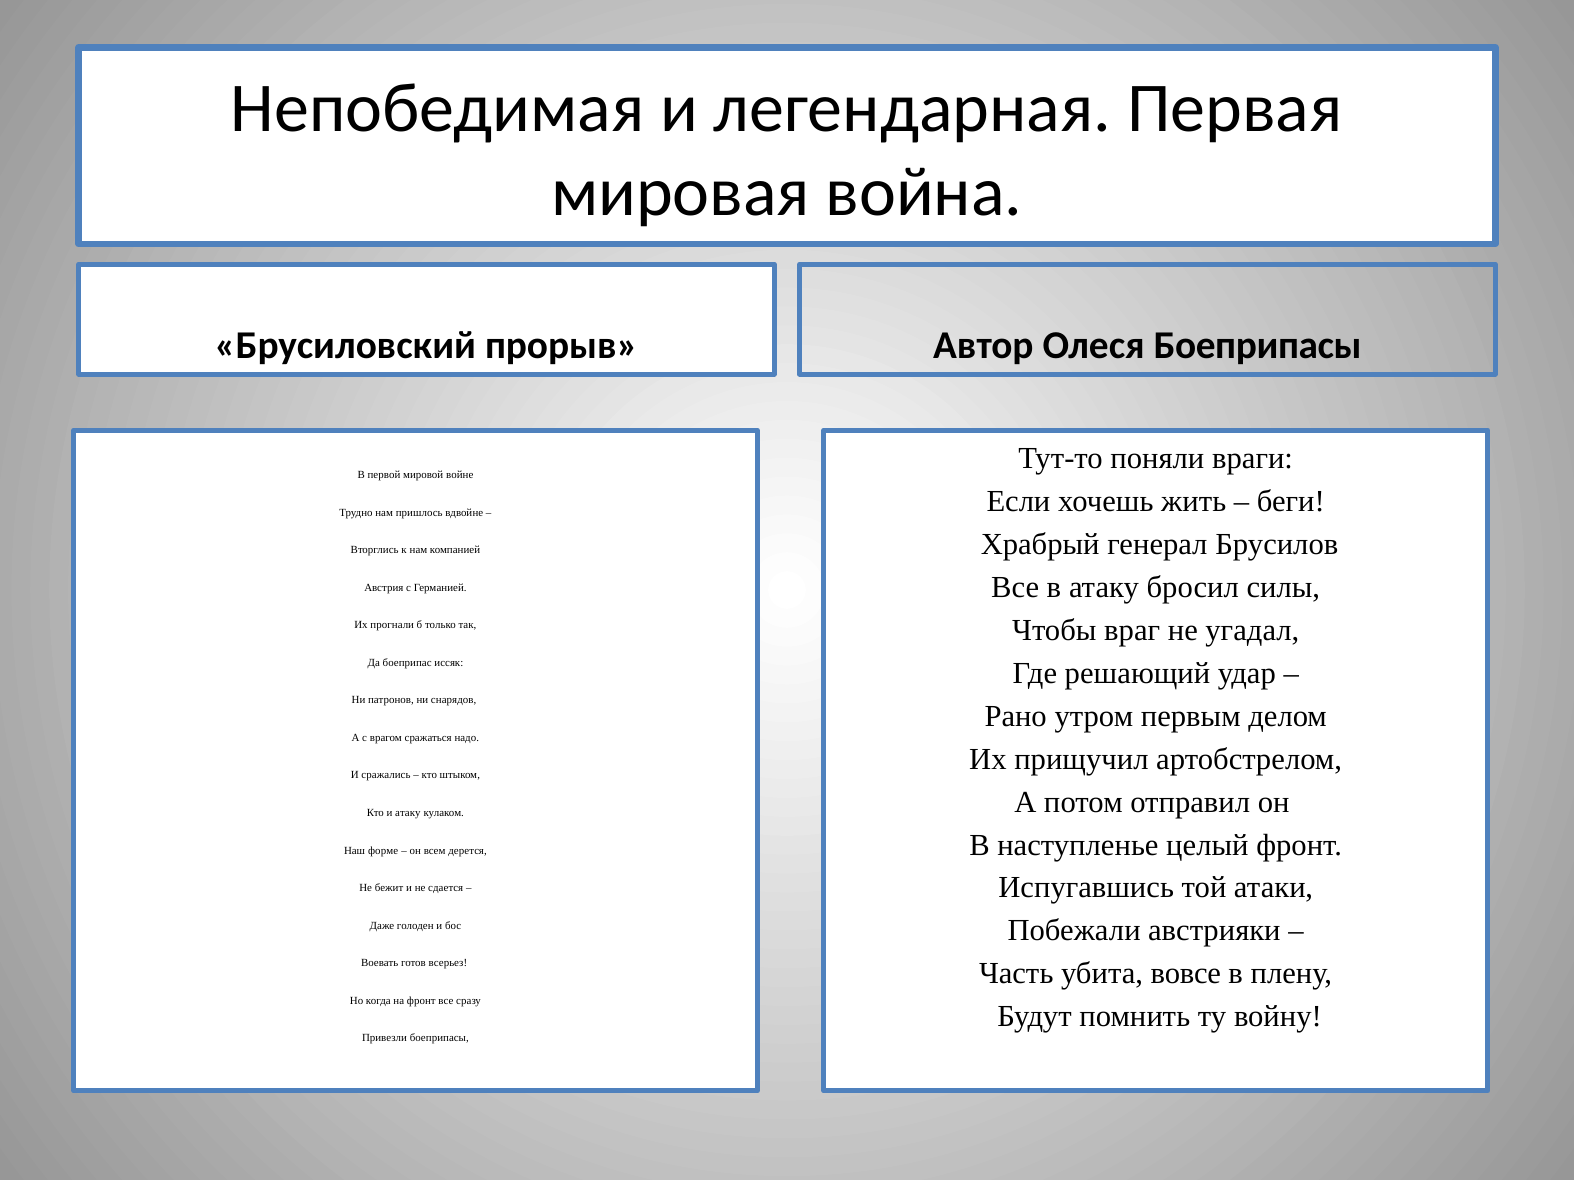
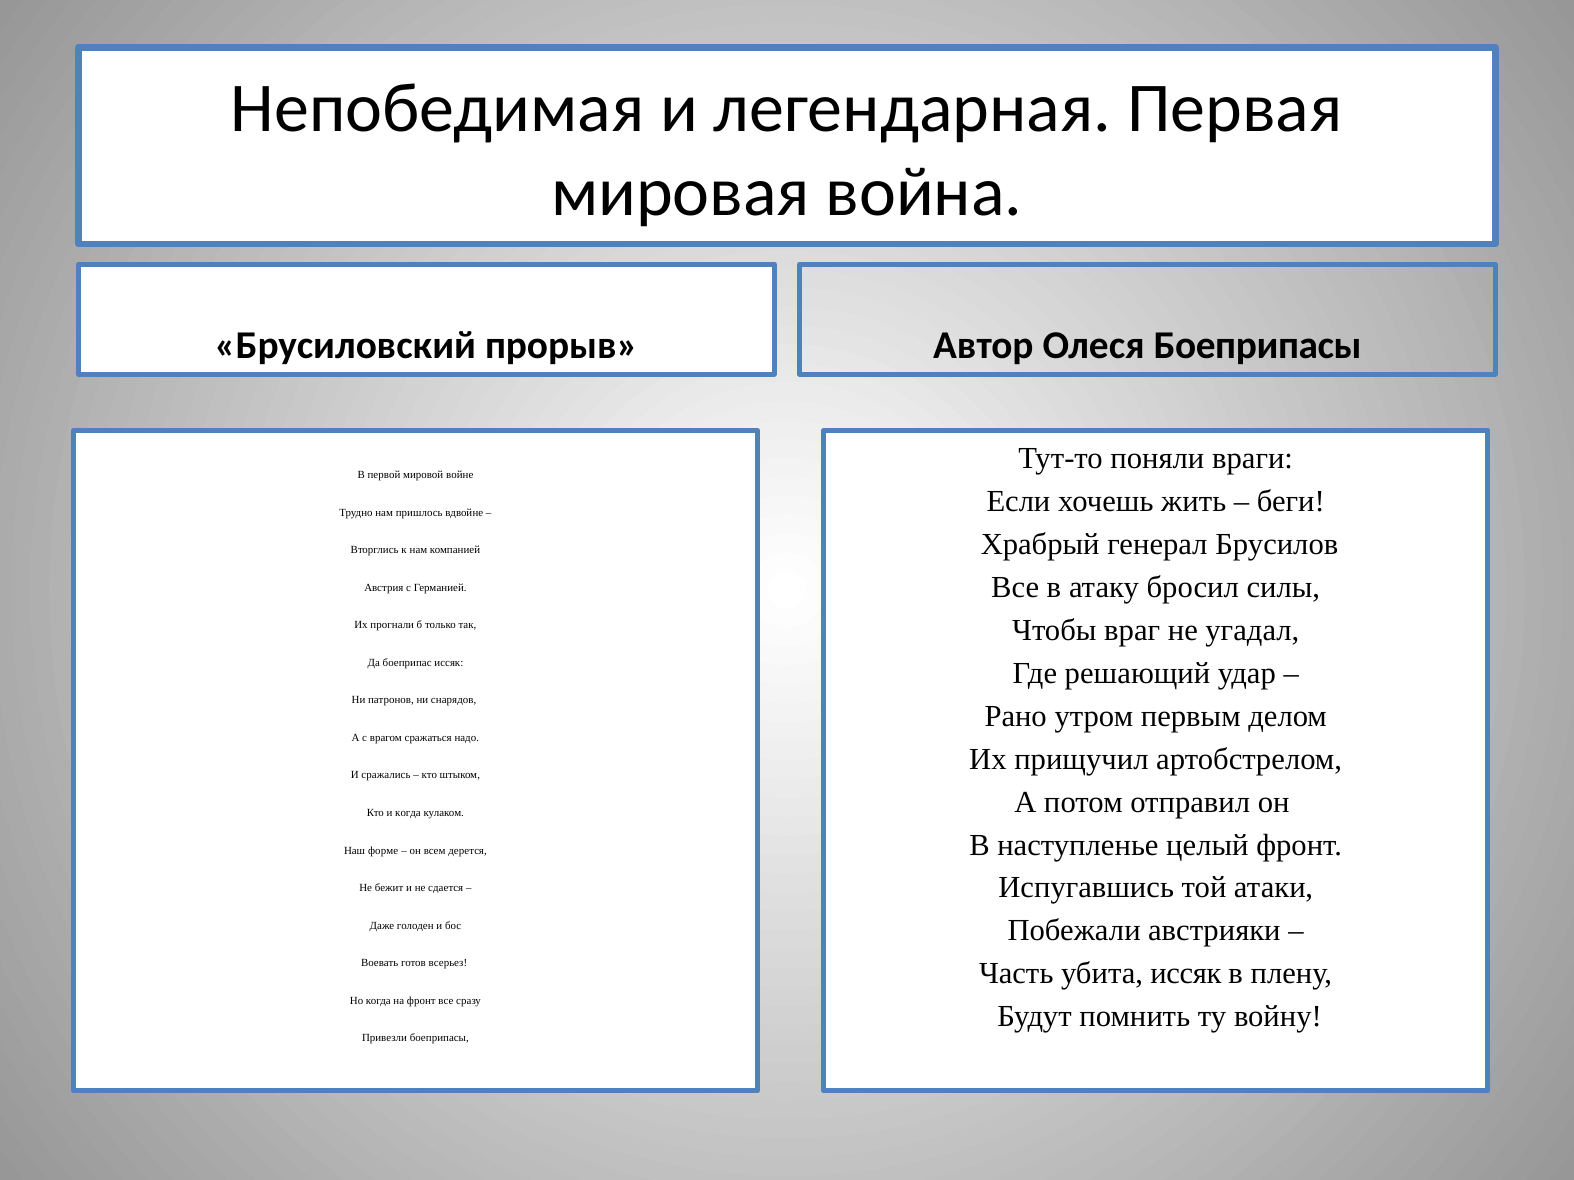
и атаку: атаку -> когда (408, 813)
убита вовсе: вовсе -> иссяк (1186, 974)
